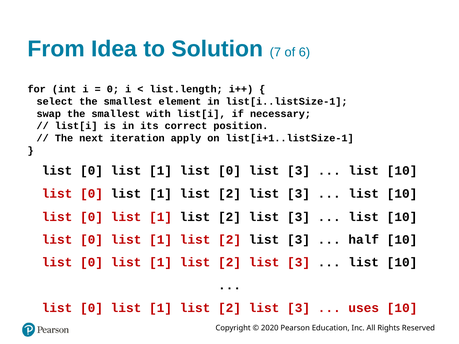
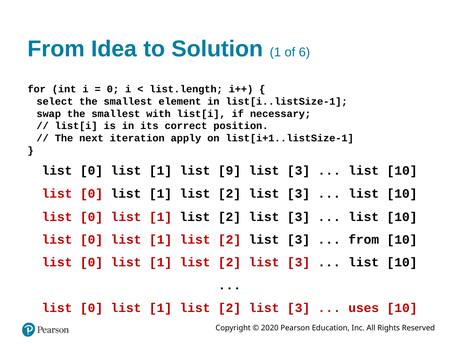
Solution 7: 7 -> 1 (275, 52)
1 list 0: 0 -> 9 (230, 171)
half: half -> from (364, 240)
